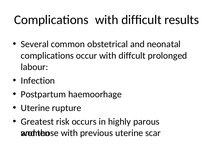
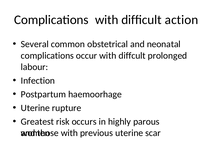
results: results -> action (182, 20)
